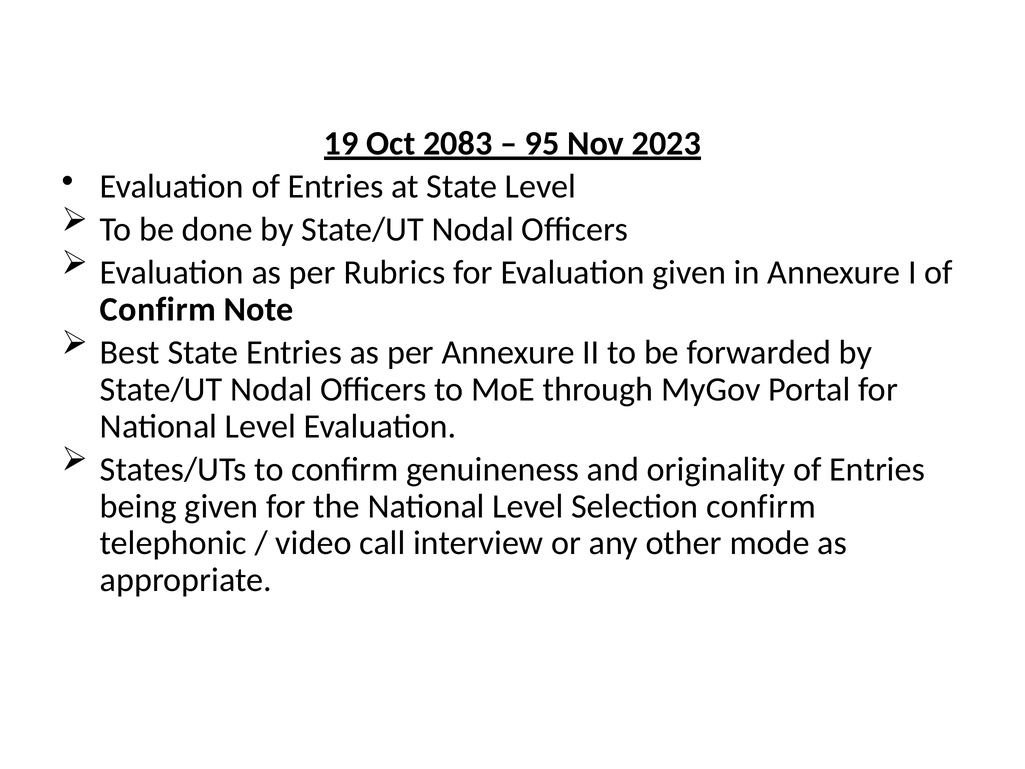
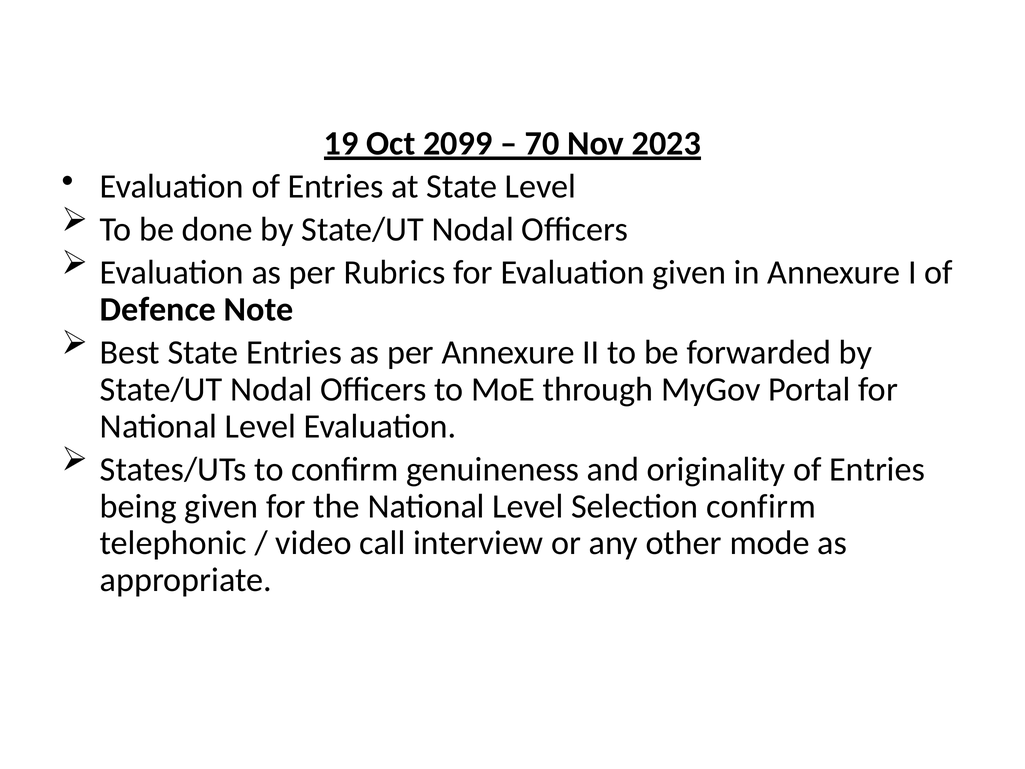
2083: 2083 -> 2099 (458, 143)
95: 95 -> 70 (542, 143)
Confirm: Confirm -> Defence (158, 309)
